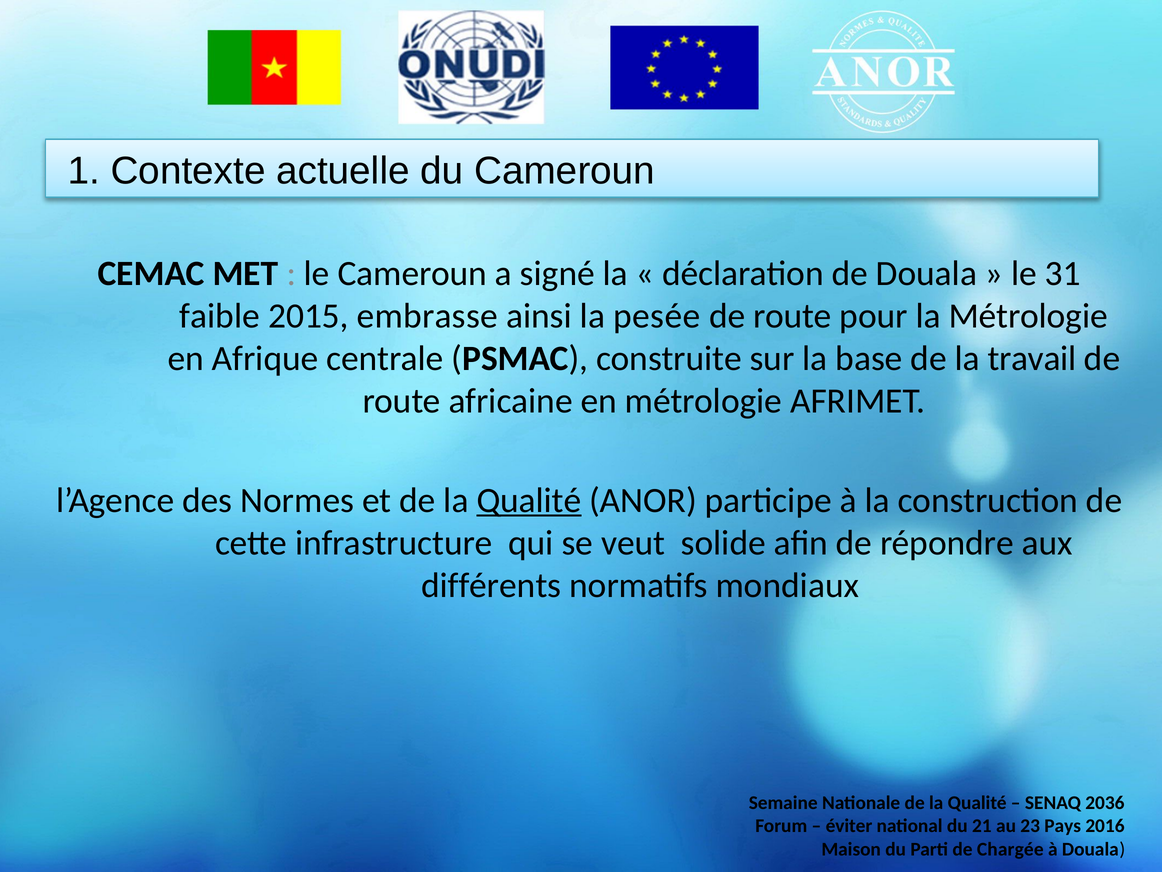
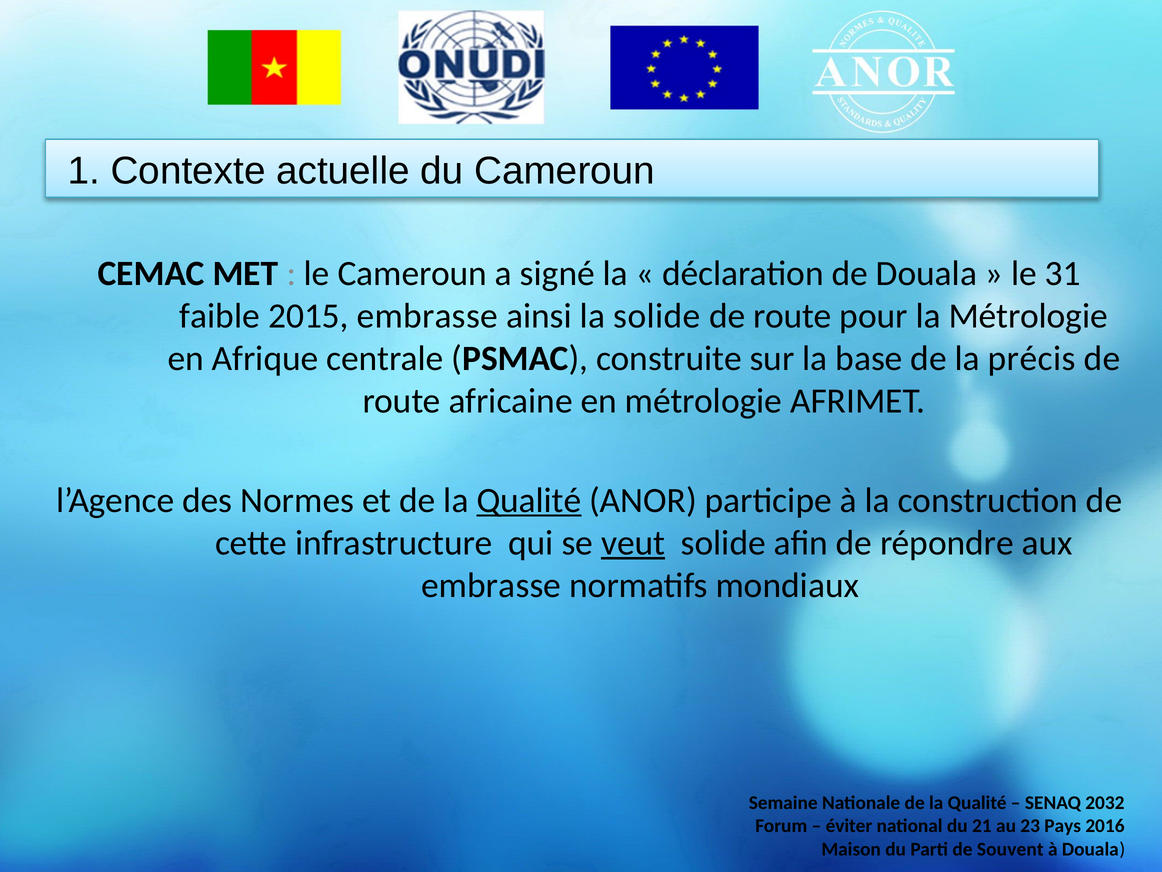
la pesée: pesée -> solide (657, 316)
travail: travail -> précis (1032, 358)
veut underline: none -> present (633, 543)
différents: différents -> embrasse (491, 585)
2036: 2036 -> 2032 (1105, 802)
Chargée: Chargée -> Souvent (1010, 849)
